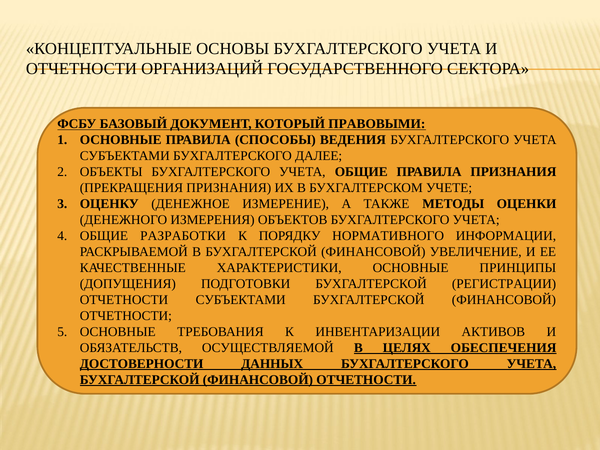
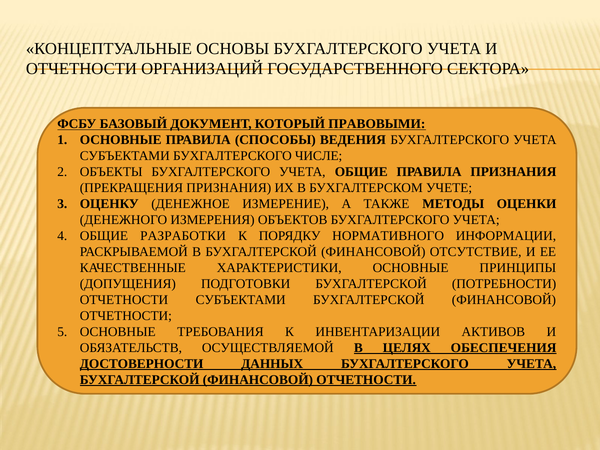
ДАЛЕЕ: ДАЛЕЕ -> ЧИСЛЕ (319, 156)
УВЕЛИЧЕНИЕ: УВЕЛИЧЕНИЕ -> ОТСУТСТВИЕ (476, 252)
РЕГИСТРАЦИИ: РЕГИСТРАЦИИ -> ПОТРЕБНОСТИ (504, 284)
